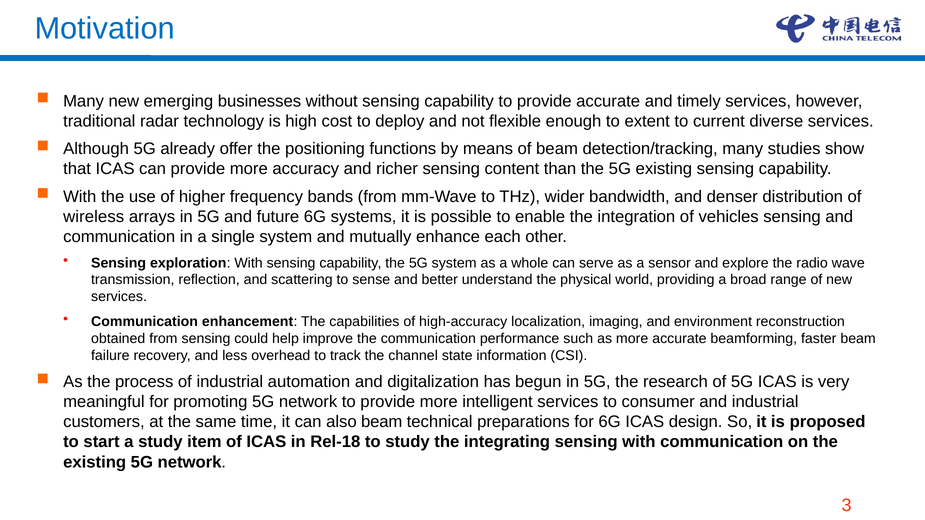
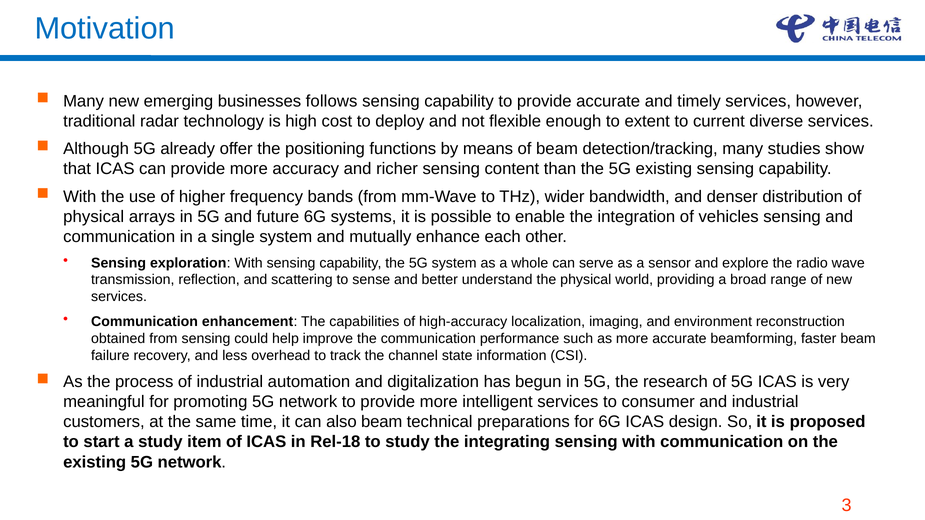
without: without -> follows (332, 101)
wireless: wireless -> physical (94, 217)
